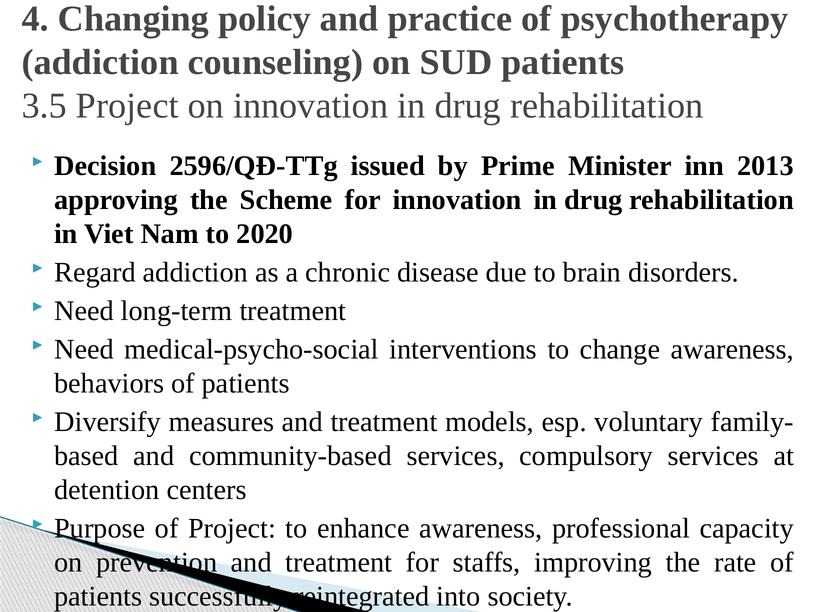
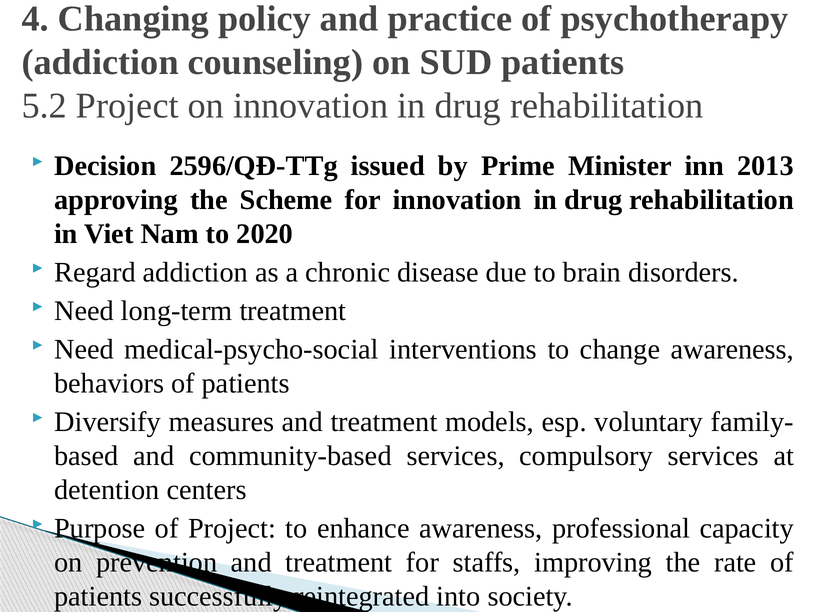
3.5: 3.5 -> 5.2 (44, 106)
